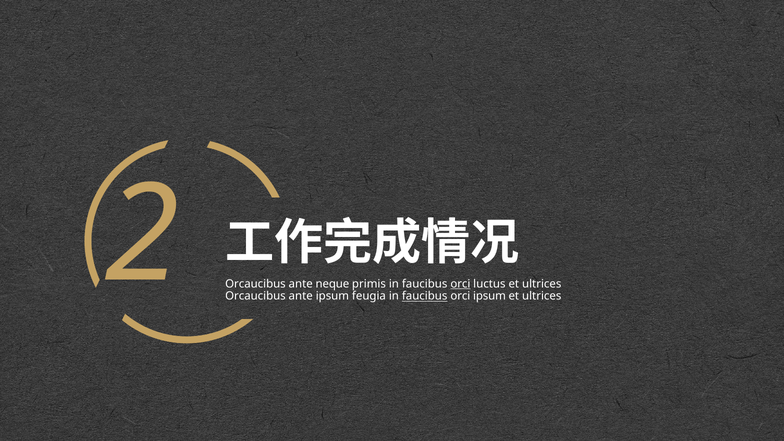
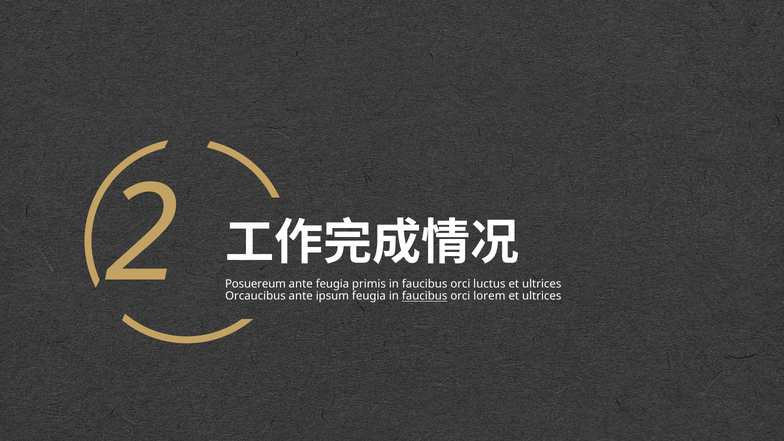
Orcaucibus: Orcaucibus -> Posuereum (255, 284)
ante neque: neque -> feugia (332, 284)
orci underline: present -> none (460, 284)
orci ipsum: ipsum -> lorem (489, 296)
